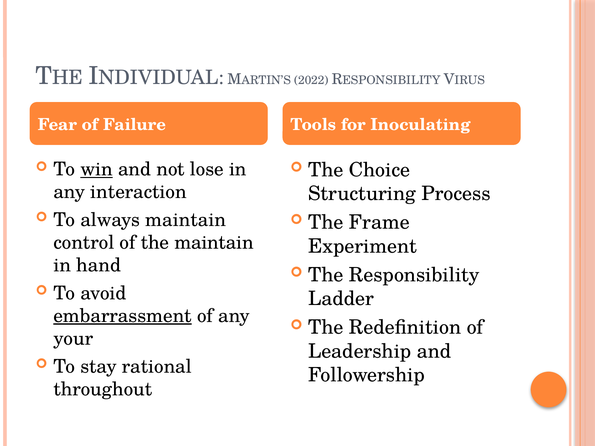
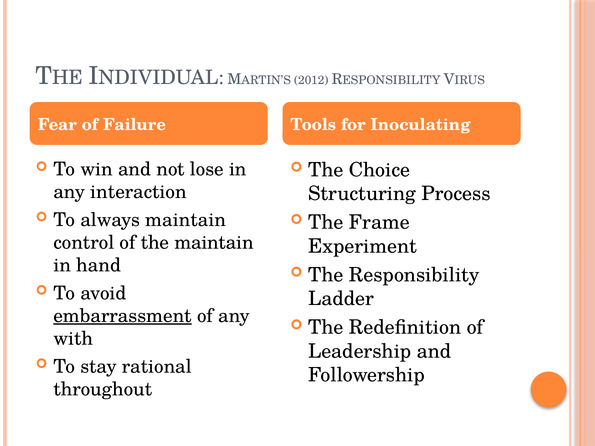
2022: 2022 -> 2012 (311, 80)
win underline: present -> none (97, 169)
your: your -> with (73, 339)
